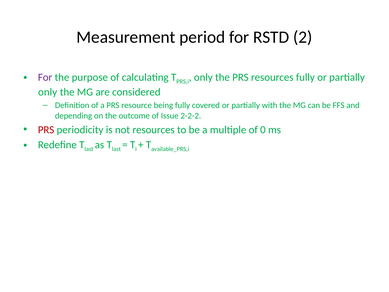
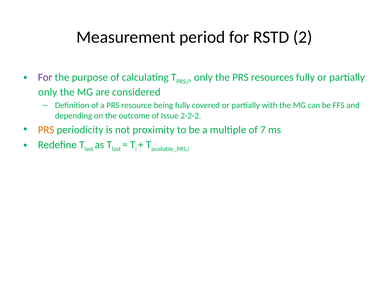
PRS colour: red -> orange (46, 130)
not resources: resources -> proximity (154, 130)
0: 0 -> 7 (263, 130)
